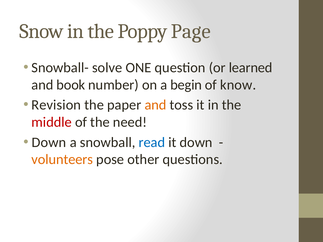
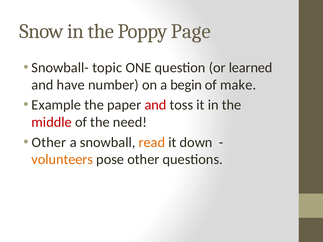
solve: solve -> topic (107, 68)
book: book -> have (71, 85)
know: know -> make (238, 85)
Revision: Revision -> Example (56, 105)
and colour: orange -> red (155, 105)
Down: Down -> Other (49, 142)
read colour: blue -> orange (152, 142)
